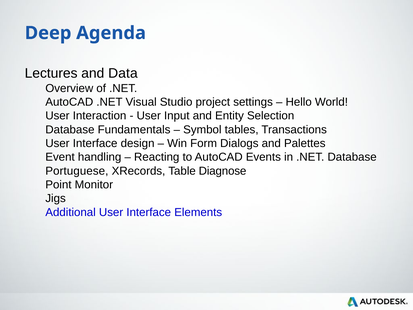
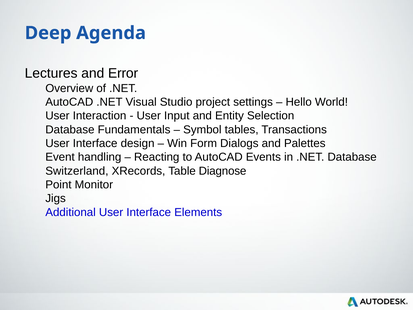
Data: Data -> Error (123, 73)
Portuguese: Portuguese -> Switzerland (77, 171)
